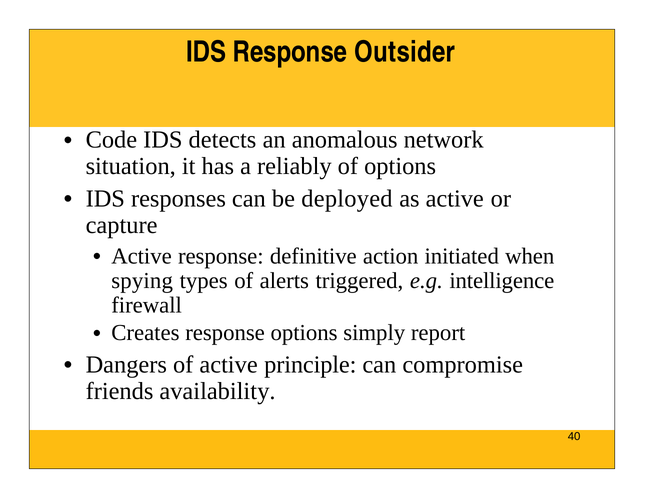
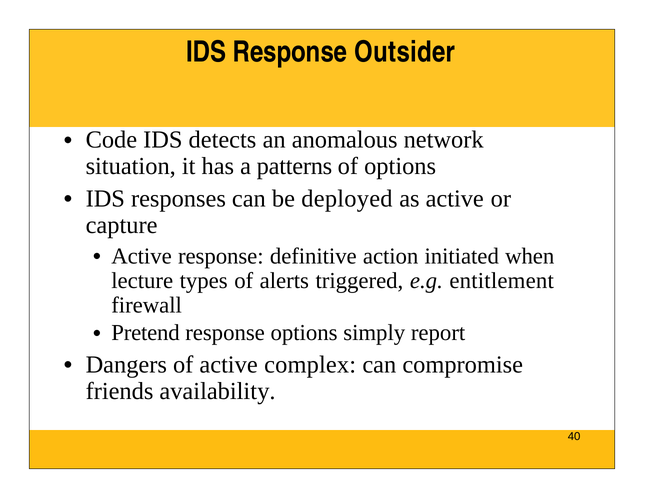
reliably: reliably -> patterns (294, 166)
spying: spying -> lecture (142, 280)
intelligence: intelligence -> entitlement (502, 280)
Creates: Creates -> Pretend (145, 332)
principle: principle -> complex (310, 364)
